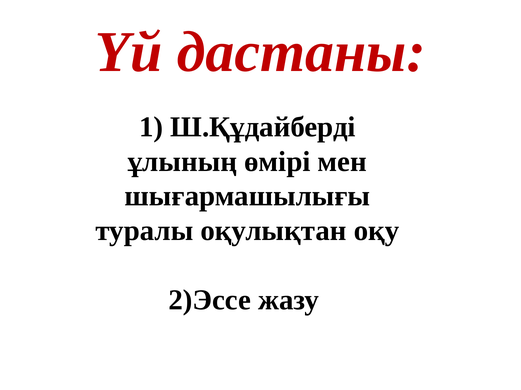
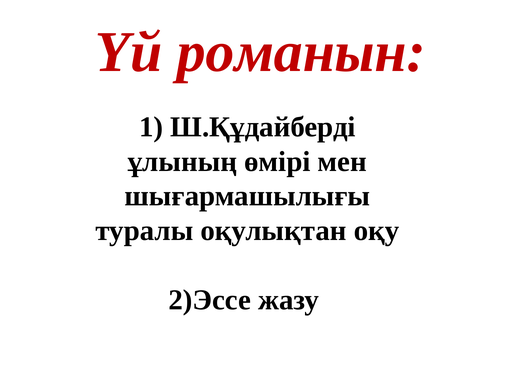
дастаны: дастаны -> романын (301, 52)
